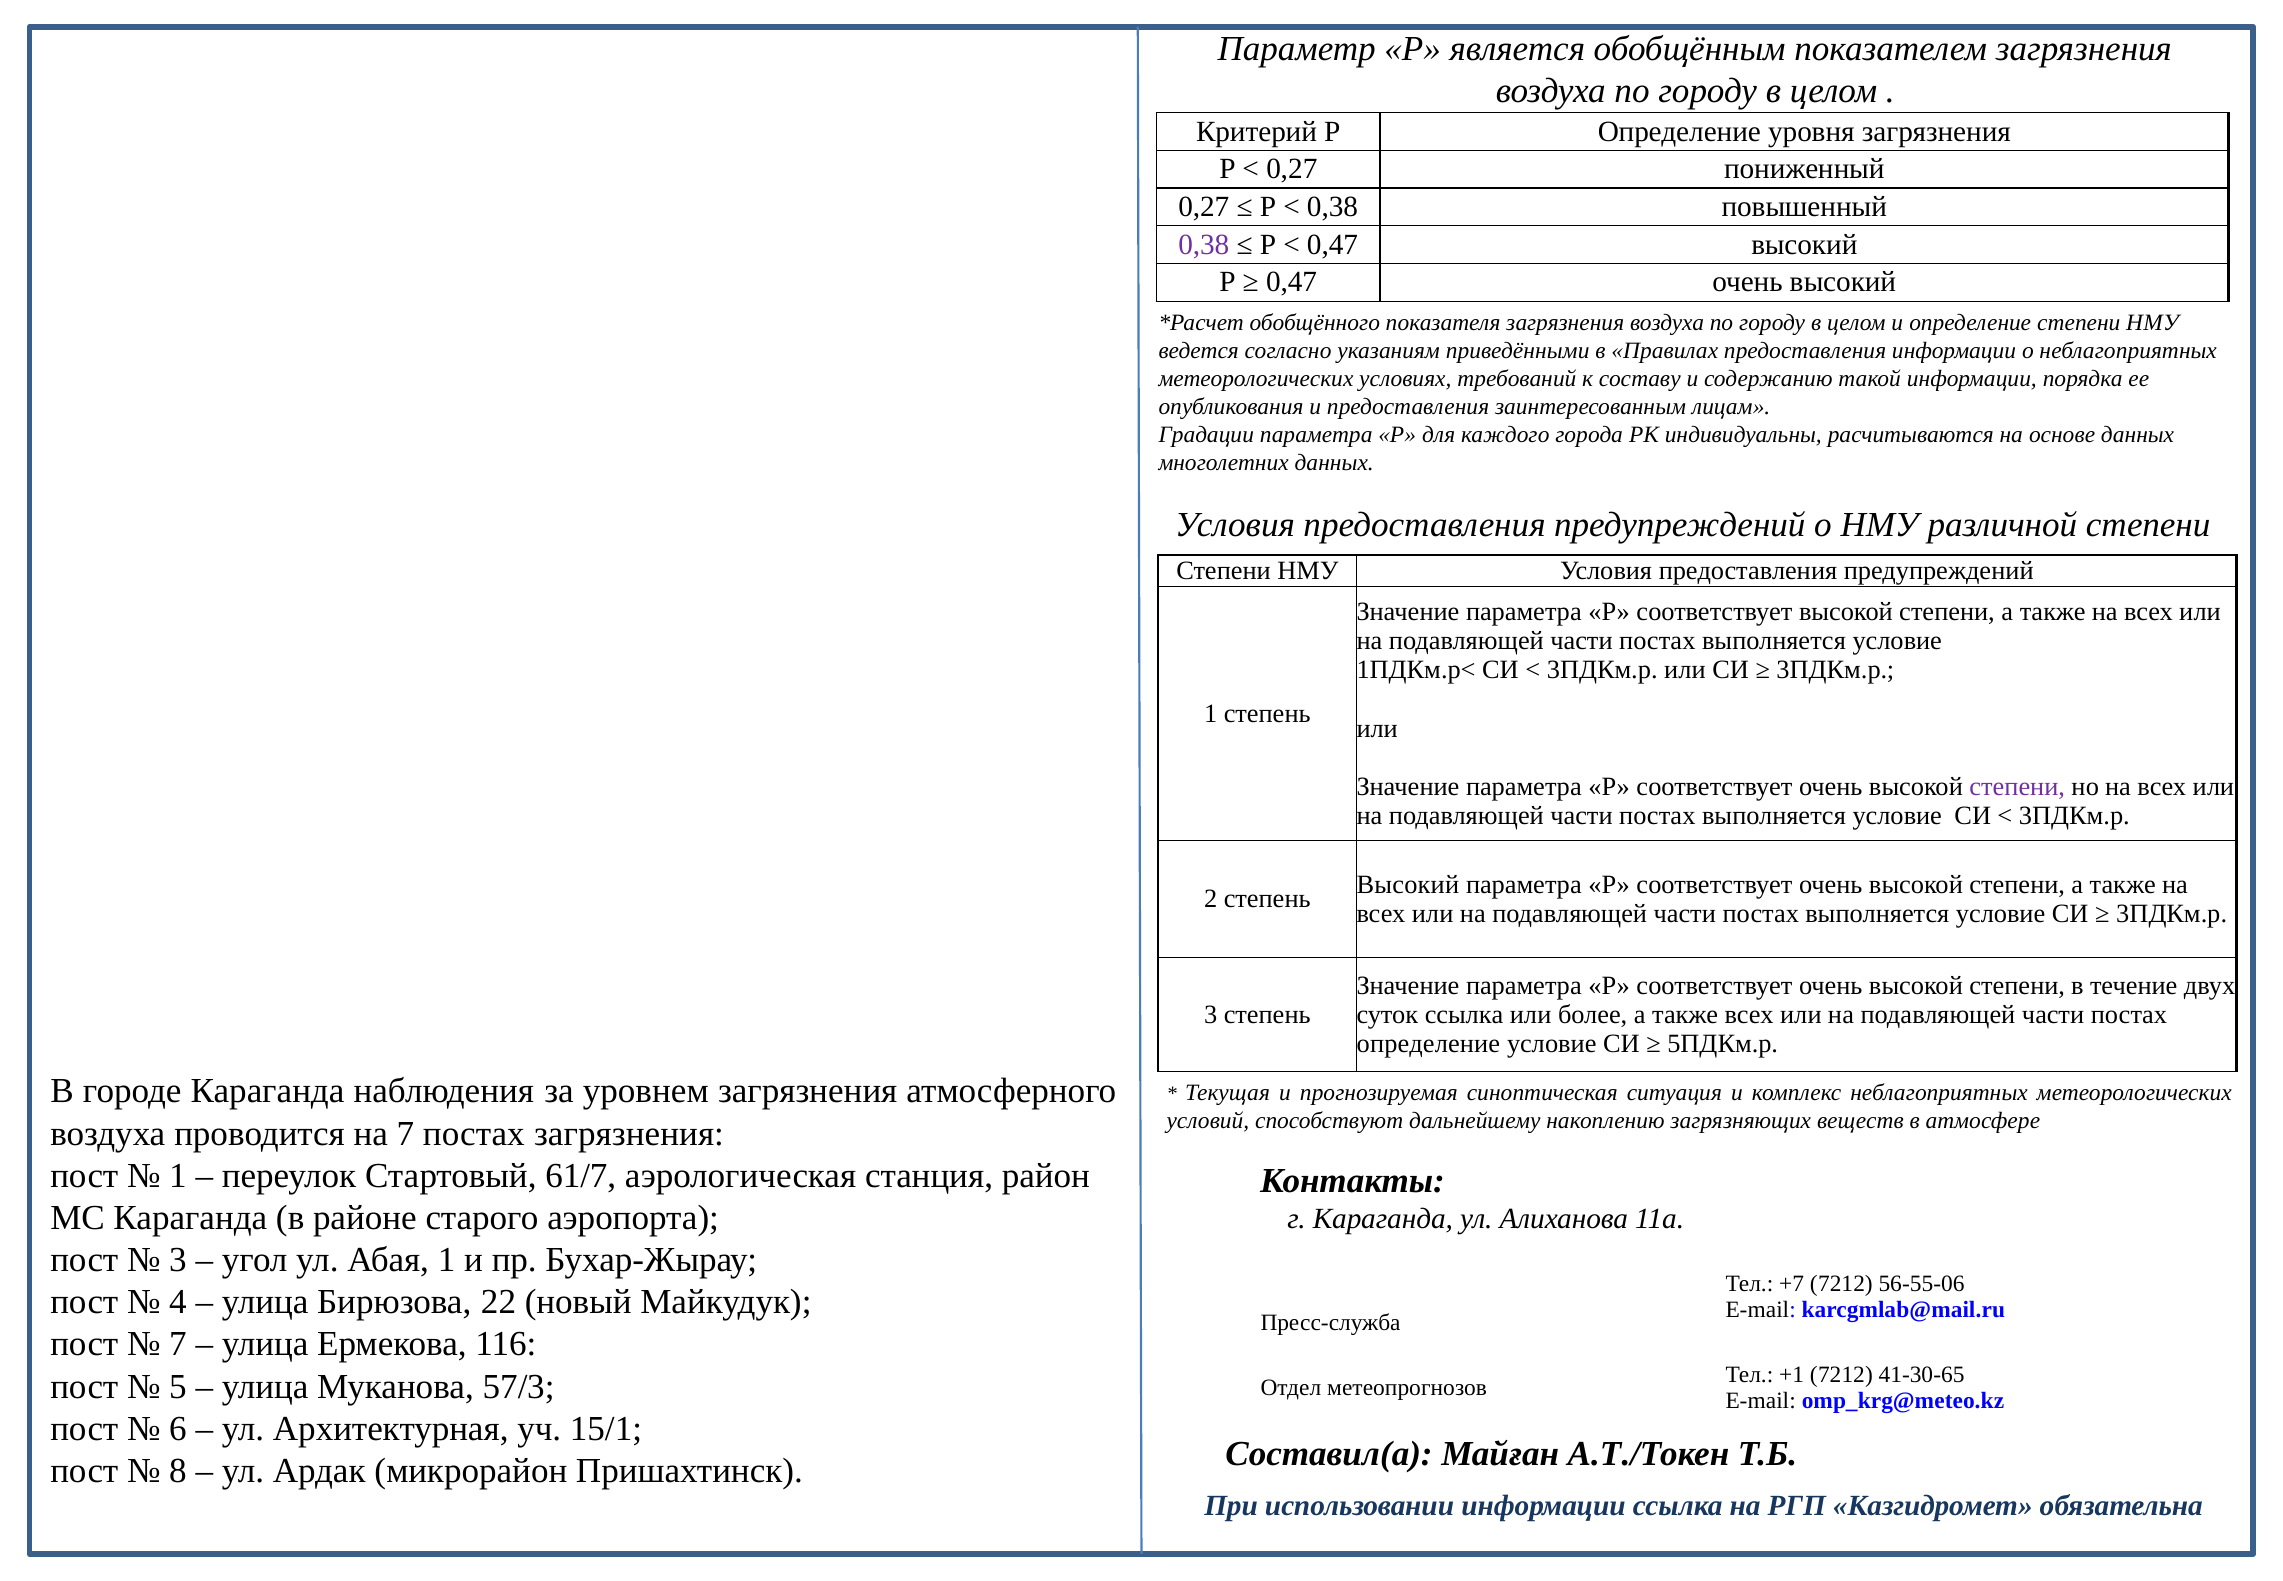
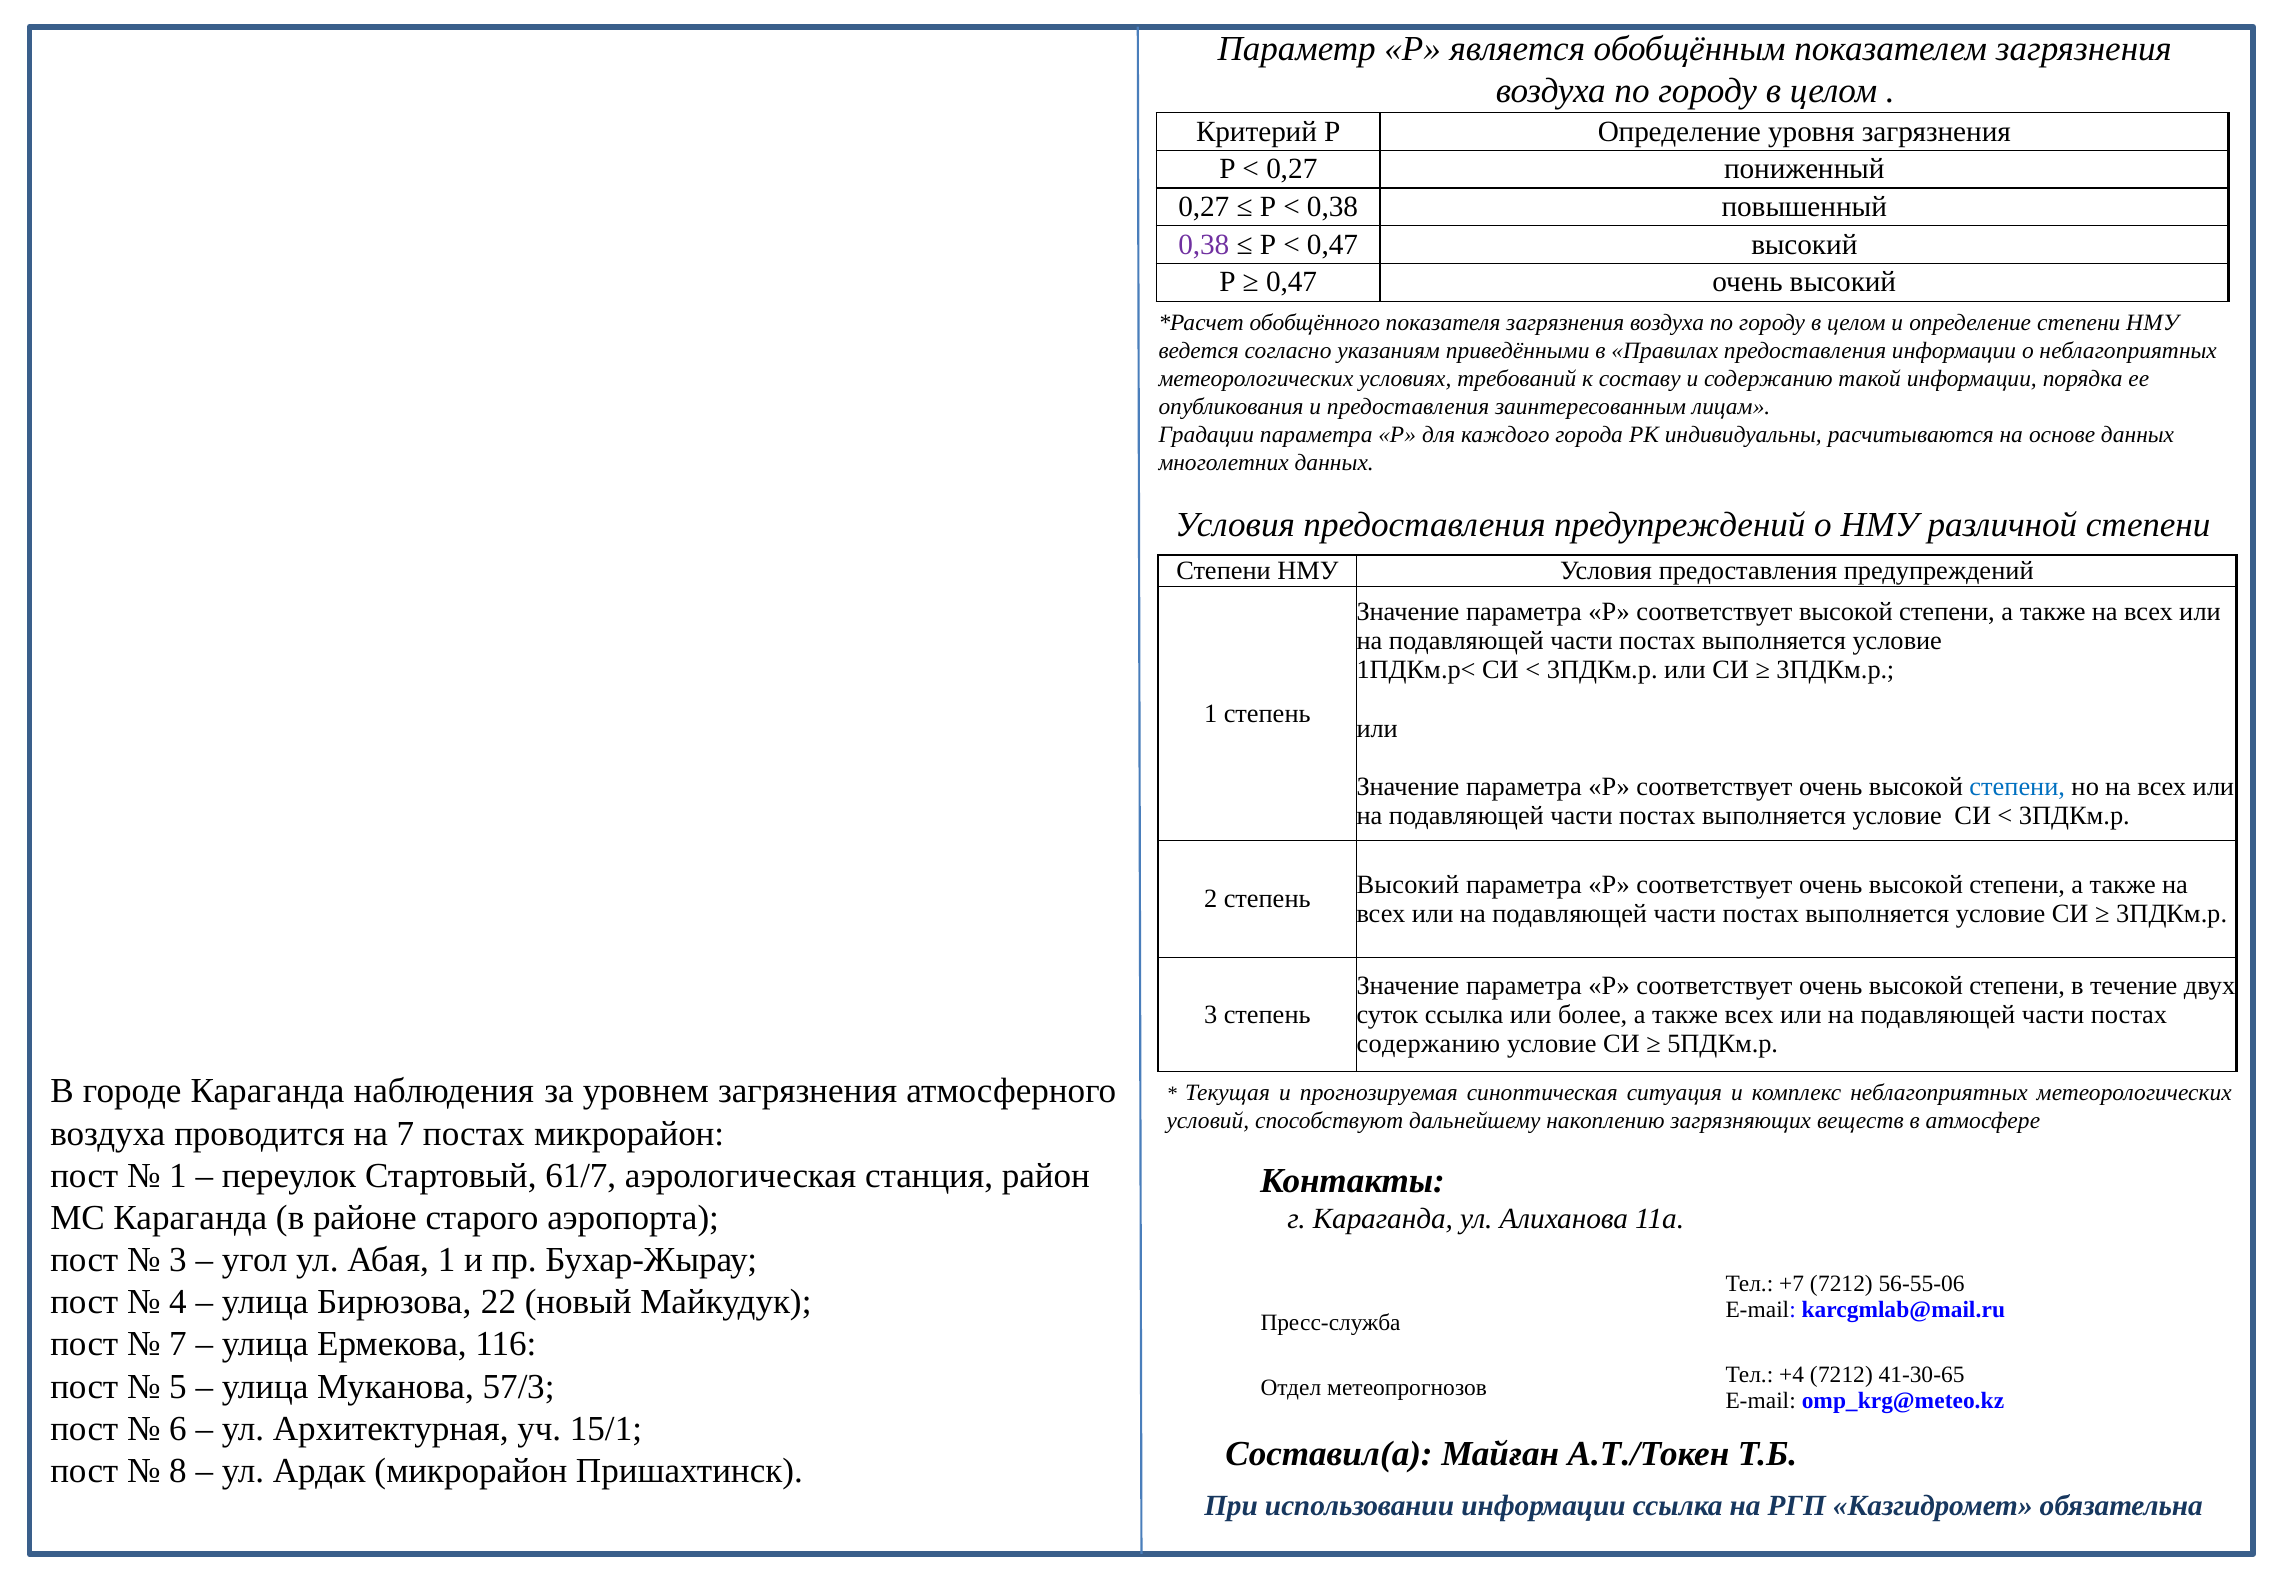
степени colour: purple -> blue (2017, 787)
определение: определение -> содержанию (1428, 1044)
постах загрязнения: загрязнения -> микрорайон (629, 1133)
+1: +1 -> +4 (1792, 1375)
